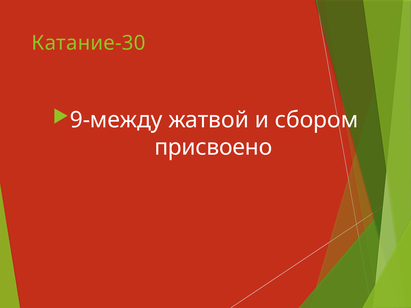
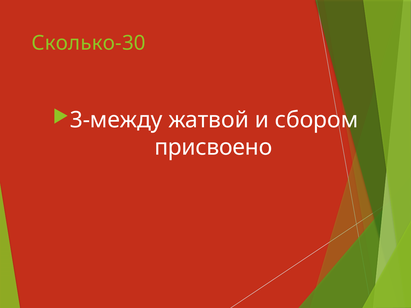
Катание-30: Катание-30 -> Сколько-30 (89, 43)
9-между: 9-между -> 3-между (116, 120)
